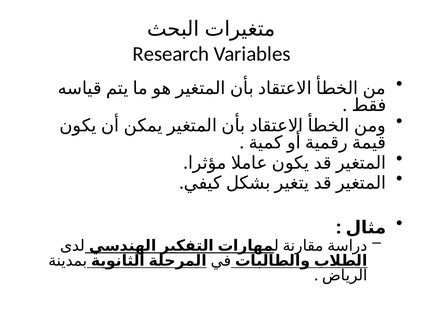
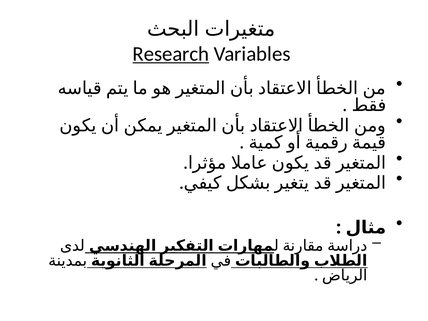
Research underline: none -> present (171, 54)
